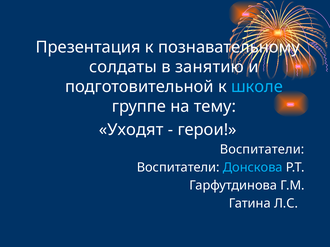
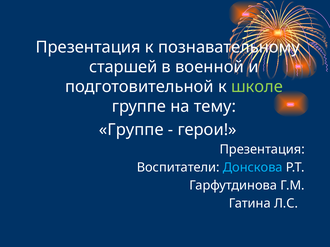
солдаты: солдаты -> старшей (123, 67)
занятию: занятию -> военной (210, 67)
школе colour: light blue -> light green (257, 87)
Уходят: Уходят -> Группе (131, 130)
Воспитатели: Воспитатели -> Презентация (262, 150)
